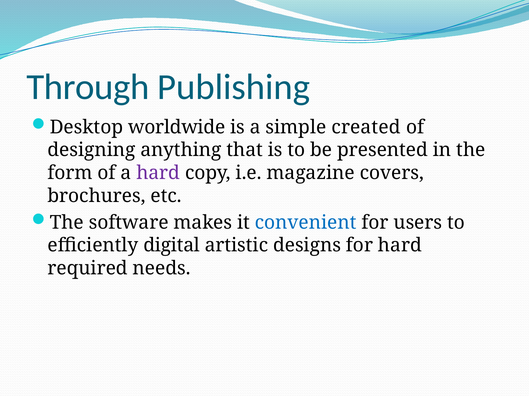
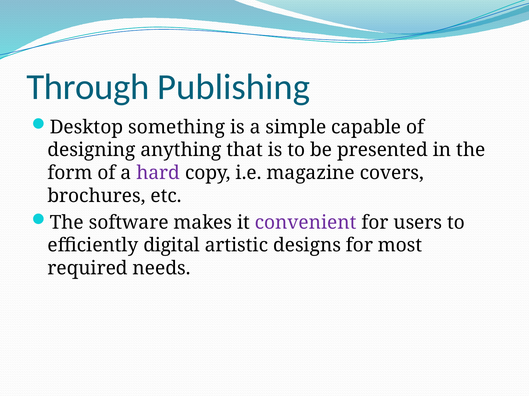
worldwide: worldwide -> something (177, 127)
created: created -> capable (366, 127)
convenient colour: blue -> purple (306, 223)
for hard: hard -> most (400, 246)
